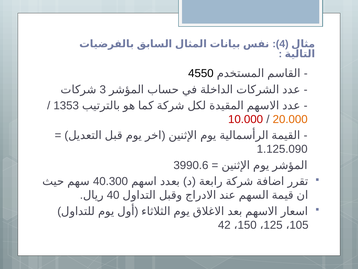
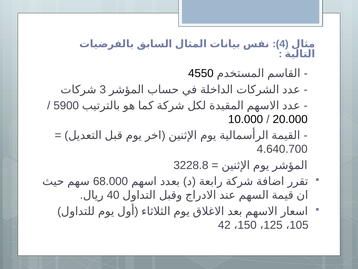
1353: 1353 -> 5900 (66, 105)
10.000 colour: red -> black (246, 119)
20.000 colour: orange -> black (290, 119)
1.125.090: 1.125.090 -> 4.640.700 (282, 149)
3990.6: 3990.6 -> 3228.8 (191, 165)
40.300: 40.300 -> 68.000 (110, 181)
